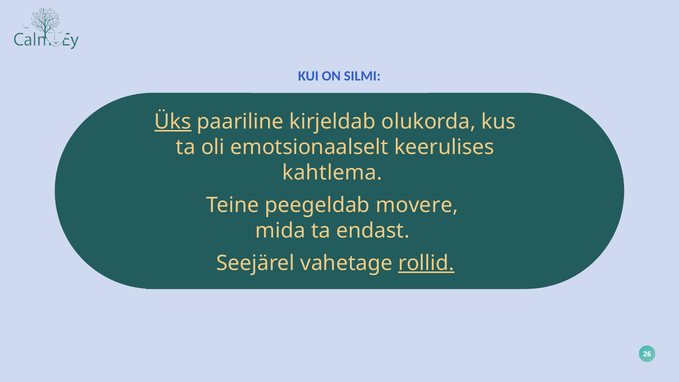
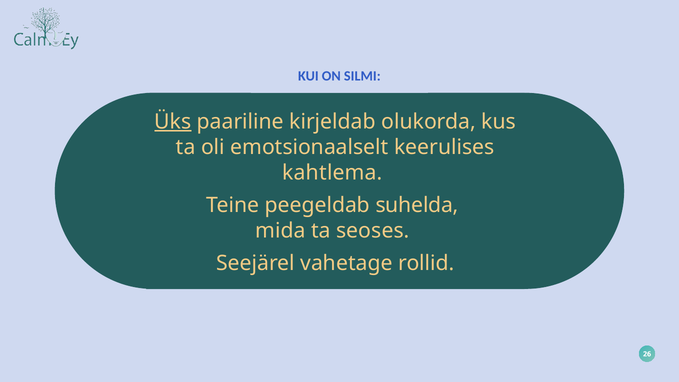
movere: movere -> suhelda (417, 205)
endast: endast -> seoses (373, 231)
rollid underline: present -> none (426, 263)
